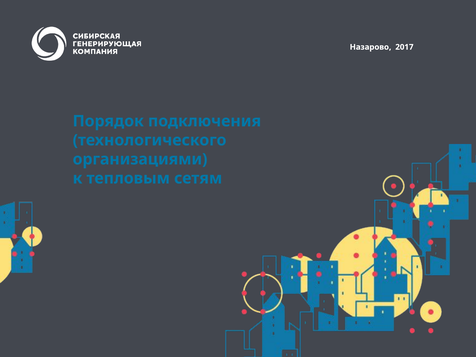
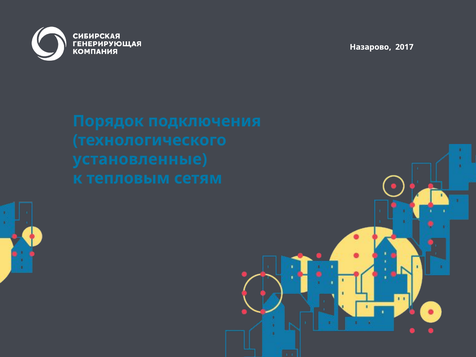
организациями: организациями -> установленные (140, 159)
